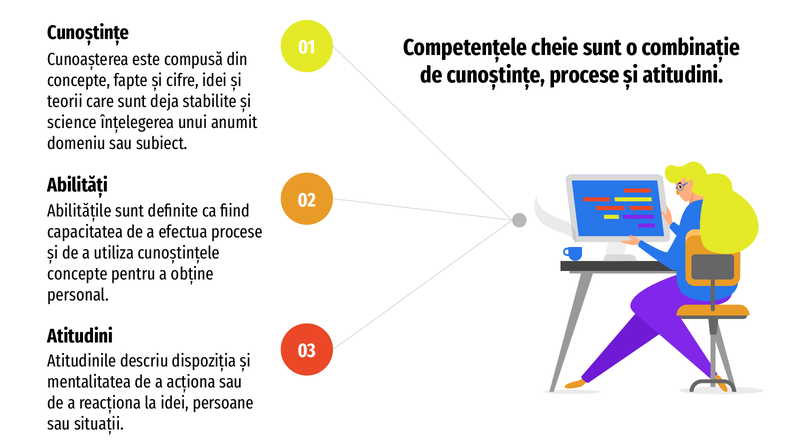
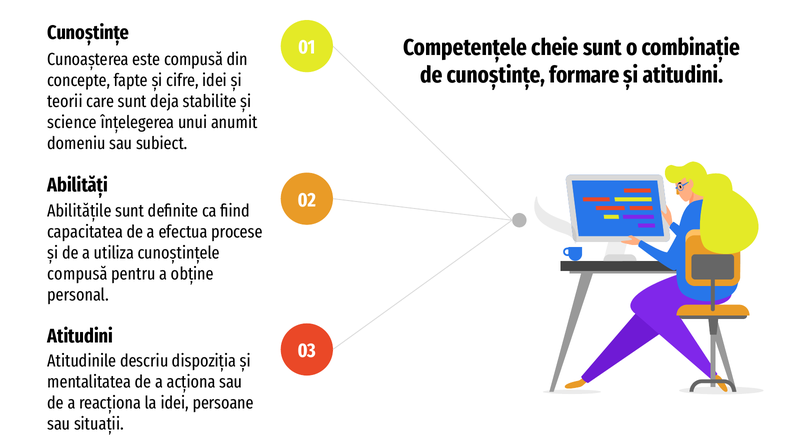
cunoștințe procese: procese -> formare (585, 75)
concepte: concepte -> compusă (78, 274)
